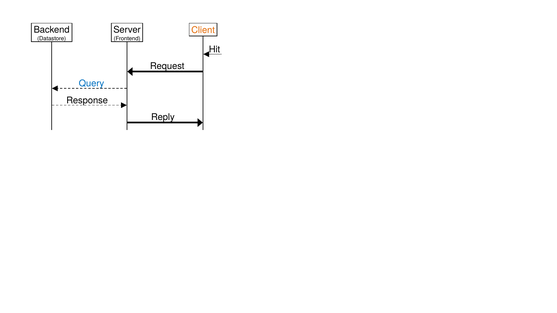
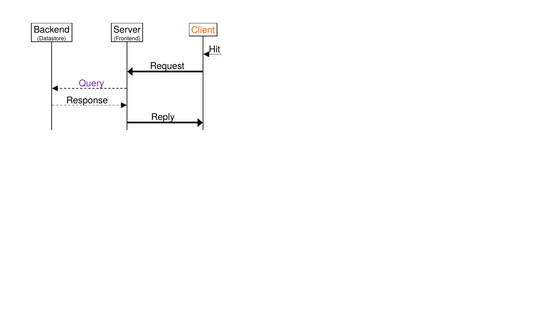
Query colour: blue -> purple (91, 84)
